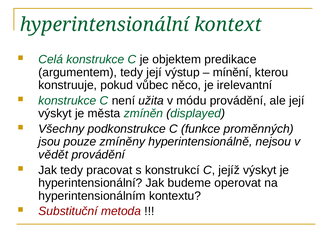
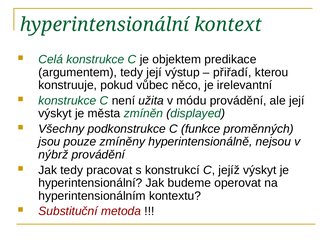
mínění: mínění -> přiřadí (232, 72)
vědět: vědět -> nýbrž (53, 155)
